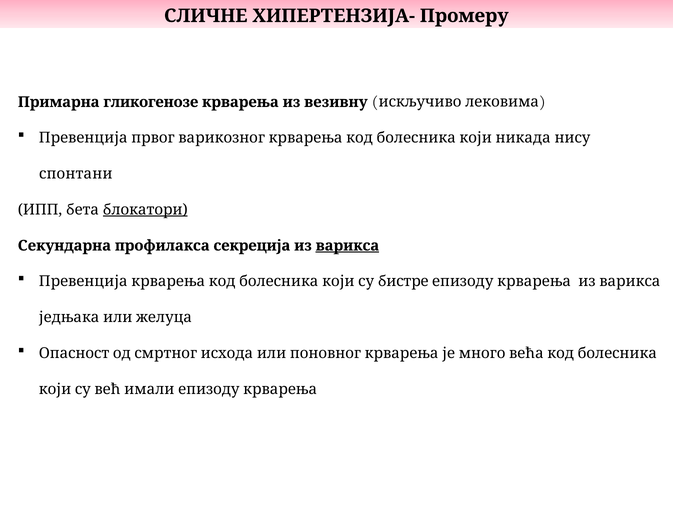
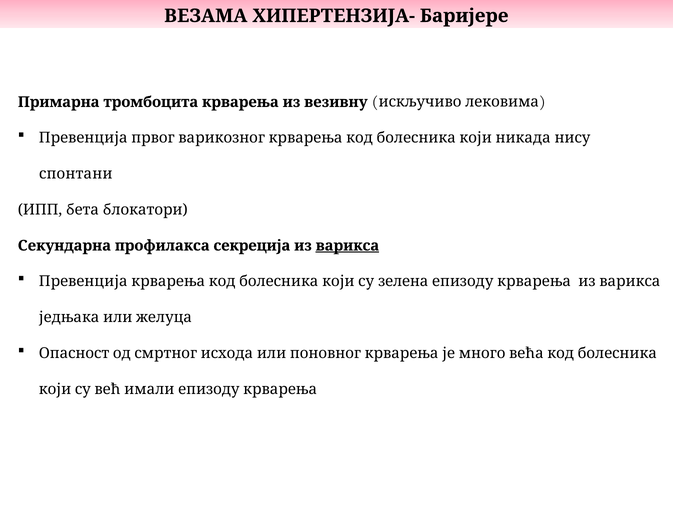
СЛИЧНЕ: СЛИЧНЕ -> ВЕЗАМА (206, 16)
Промеру: Промеру -> Баријере (464, 16)
гликогенозе: гликогенозе -> тромбоцита (151, 102)
блокатори underline: present -> none (145, 210)
бистре: бистре -> зелена (403, 281)
